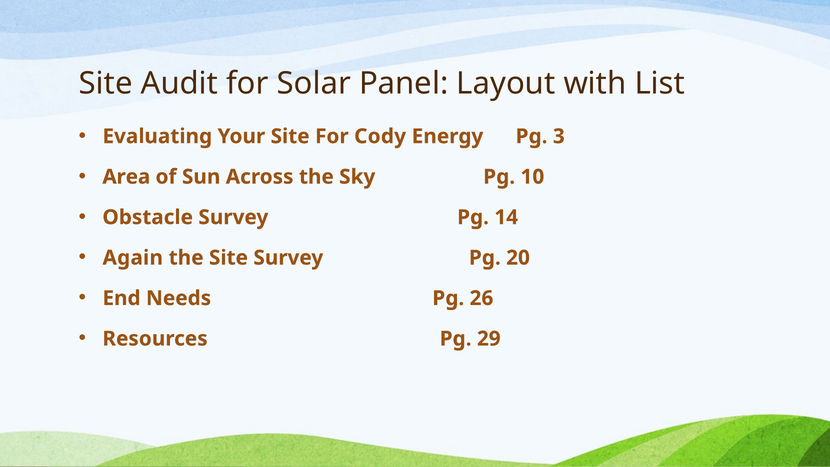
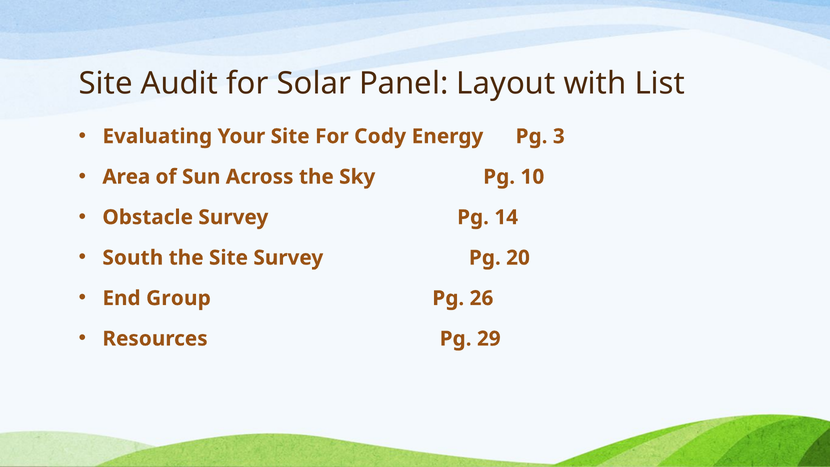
Again: Again -> South (133, 258)
Needs: Needs -> Group (178, 298)
